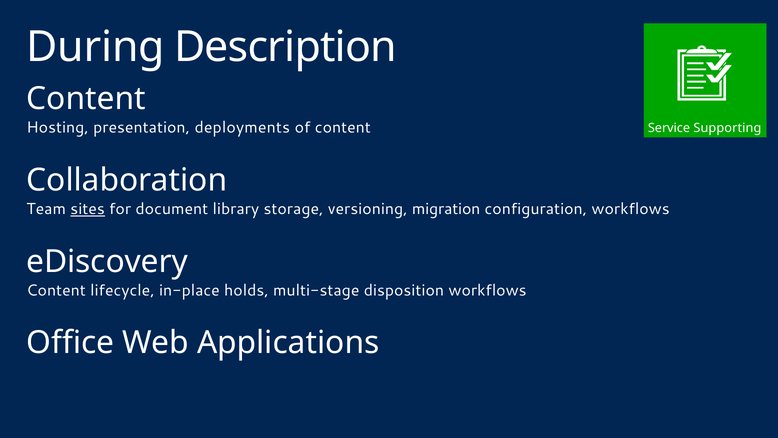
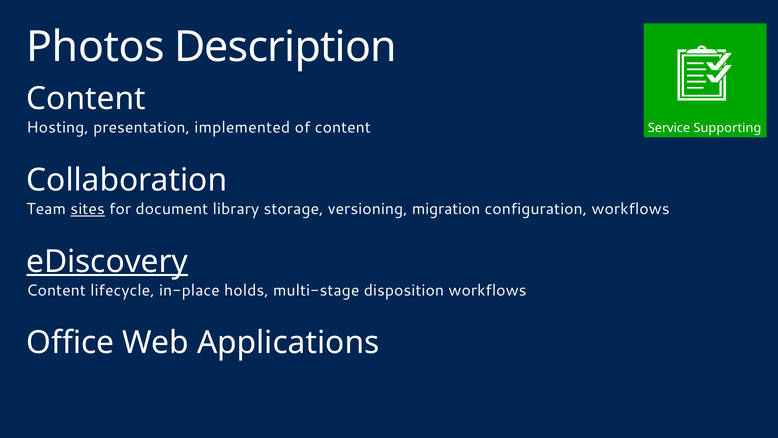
During: During -> Photos (96, 47)
deployments: deployments -> implemented (242, 128)
eDiscovery underline: none -> present (107, 261)
